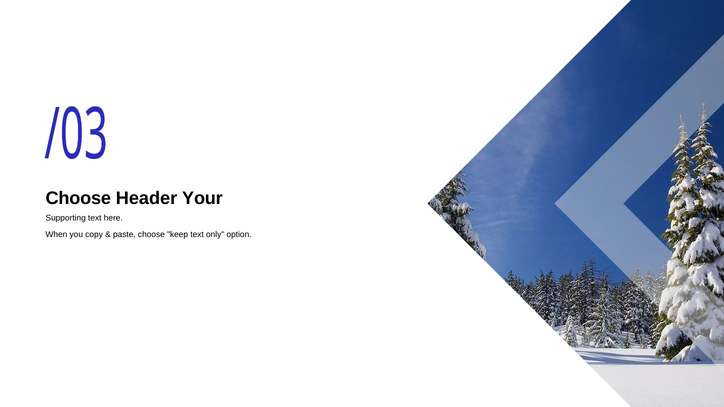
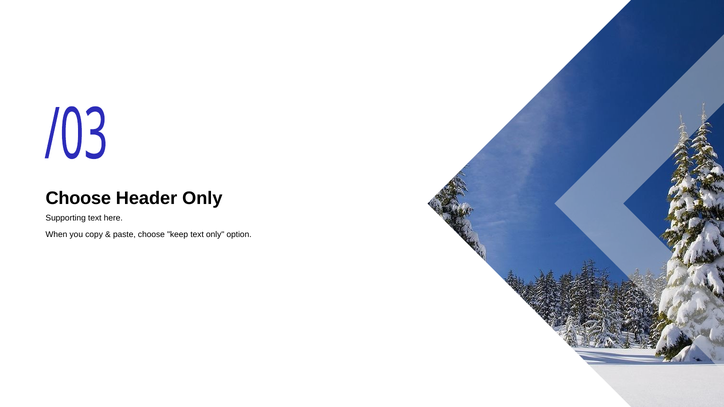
Header Your: Your -> Only (202, 198)
